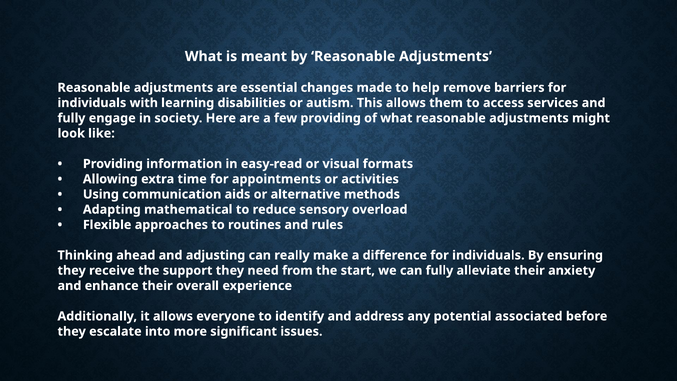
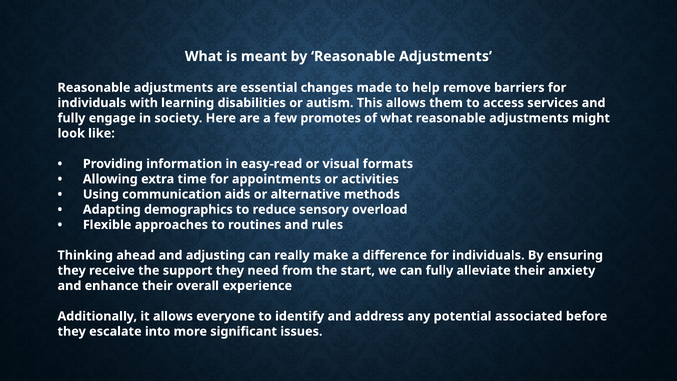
few providing: providing -> promotes (331, 118)
mathematical: mathematical -> demographics (188, 209)
